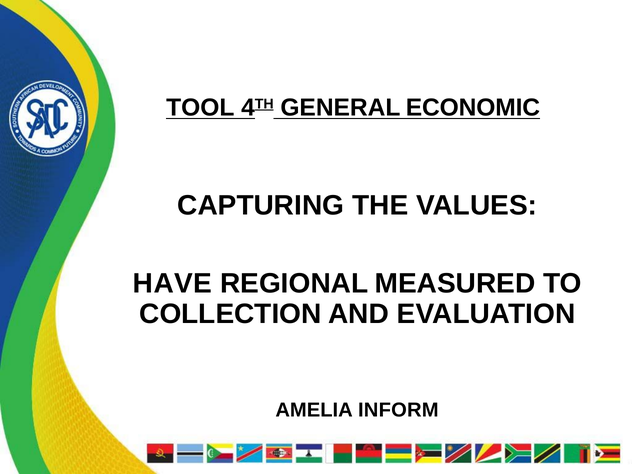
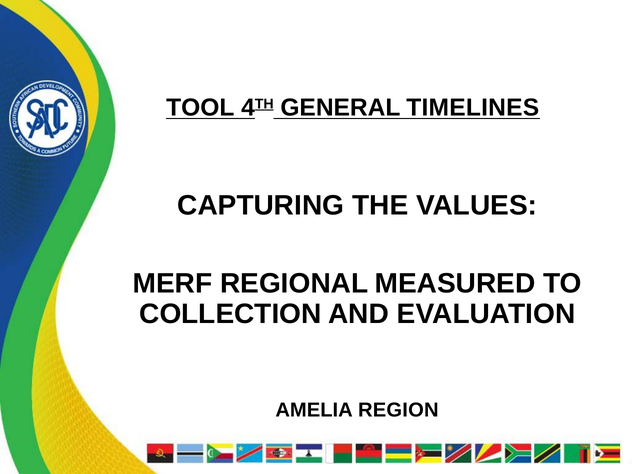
ECONOMIC: ECONOMIC -> TIMELINES (473, 108)
HAVE: HAVE -> MERF (173, 284)
INFORM: INFORM -> REGION (398, 410)
